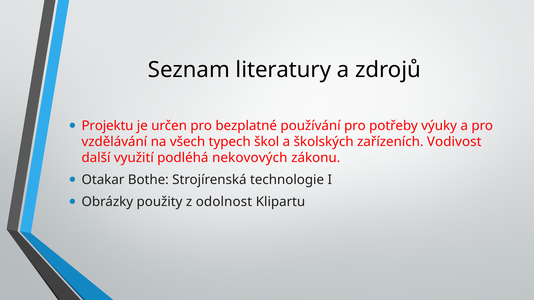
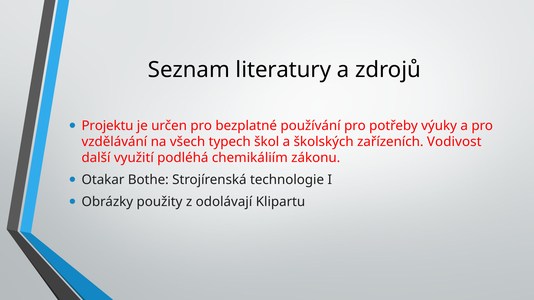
nekovových: nekovových -> chemikáliím (250, 158)
odolnost: odolnost -> odolávají (224, 202)
